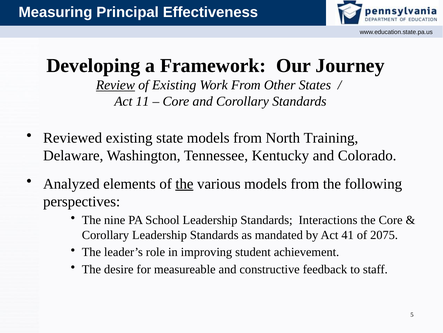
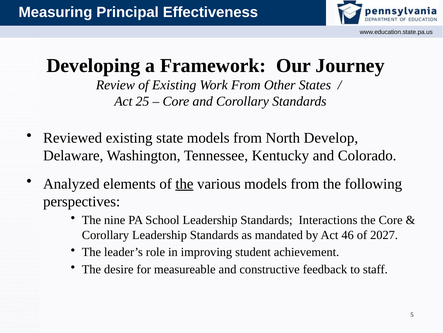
Review underline: present -> none (115, 85)
11: 11 -> 25 (142, 101)
Training: Training -> Develop (331, 138)
41: 41 -> 46 (348, 234)
2075: 2075 -> 2027 (384, 234)
